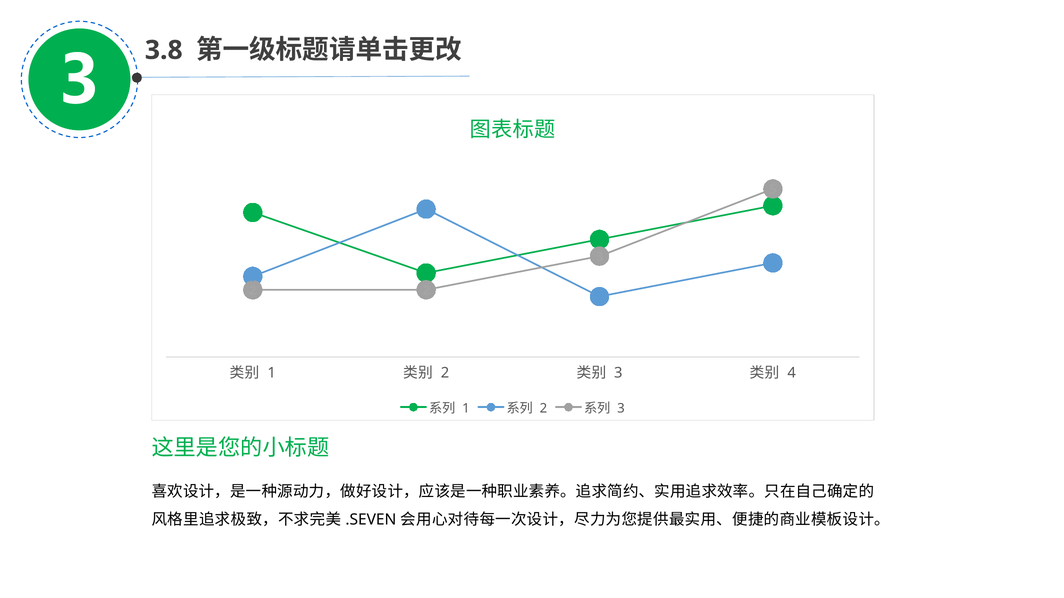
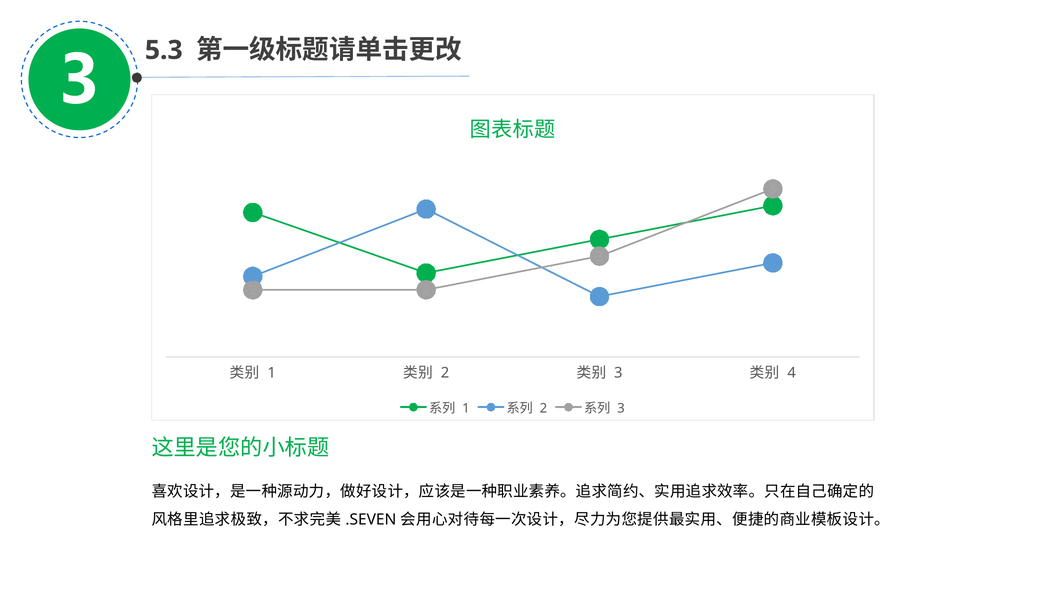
3.8: 3.8 -> 5.3 (164, 50)
